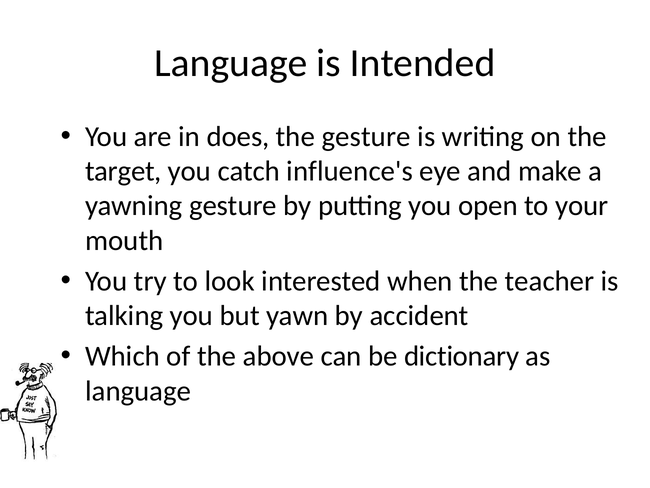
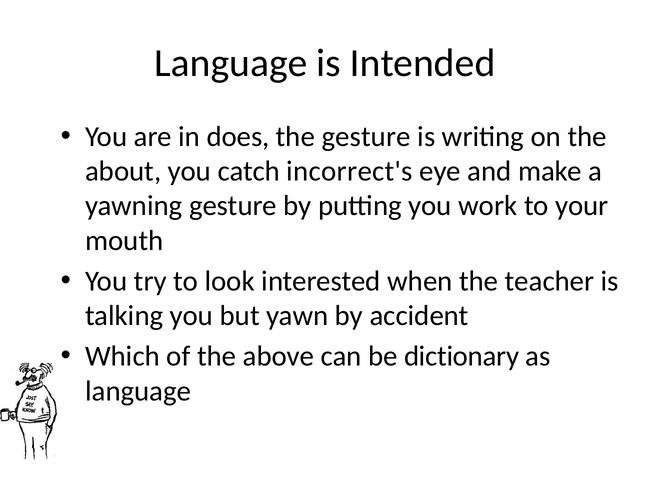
target: target -> about (123, 171)
influence's: influence's -> incorrect's (350, 171)
open: open -> work (488, 206)
